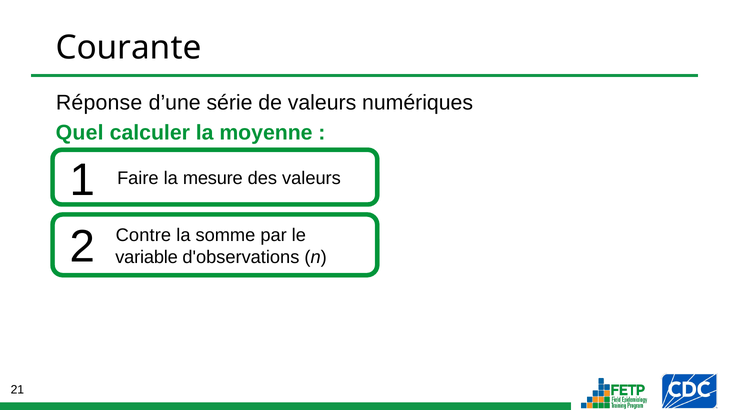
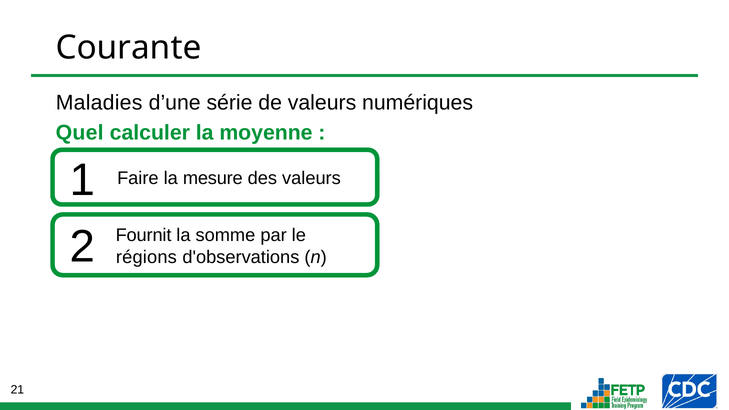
Réponse: Réponse -> Maladies (99, 103)
Contre: Contre -> Fournit (144, 235)
variable: variable -> régions (146, 257)
